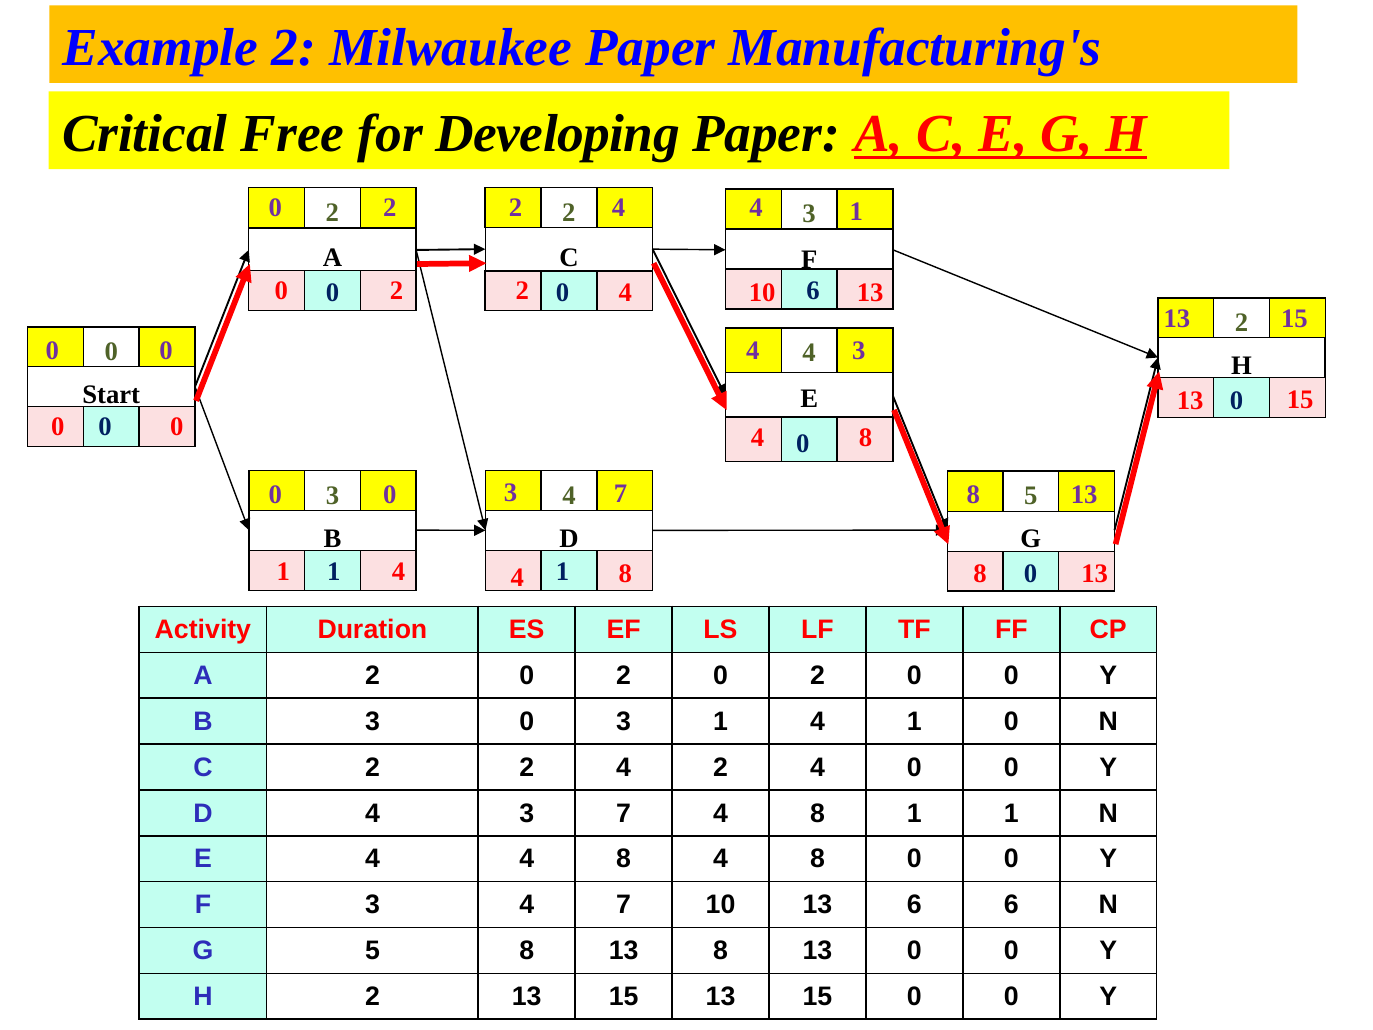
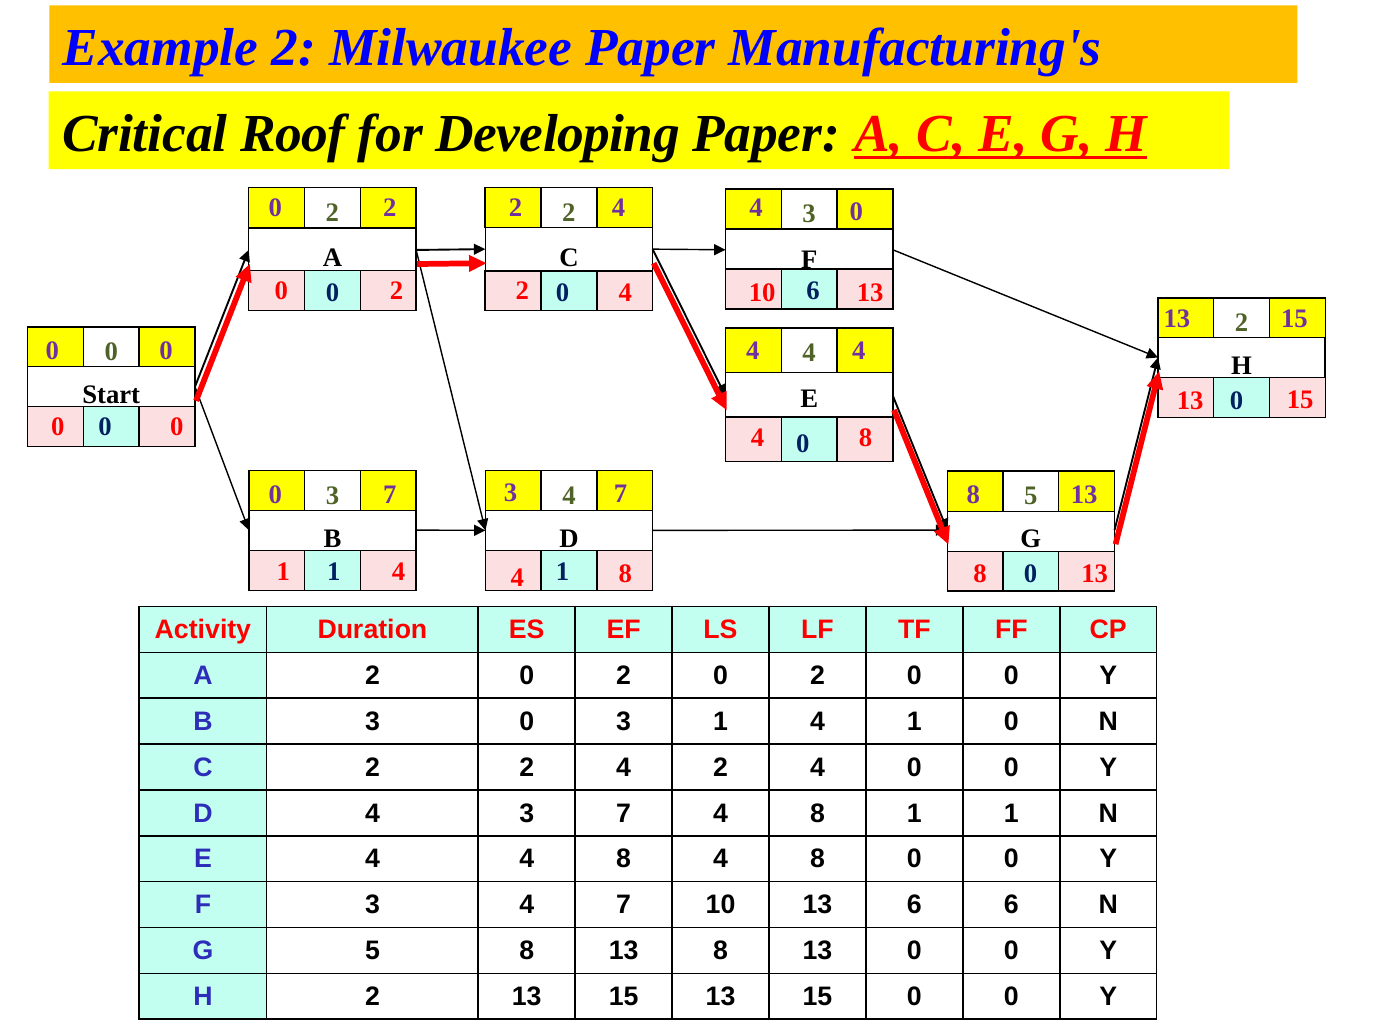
Free: Free -> Roof (293, 134)
2 4 4 1: 1 -> 0 (856, 211)
3: 3 -> 4 (859, 350)
0: 0 -> 7 (390, 495)
